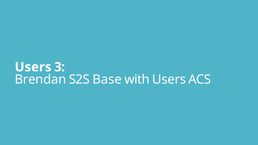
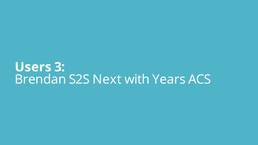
Base: Base -> Next (107, 80)
with Users: Users -> Years (169, 80)
